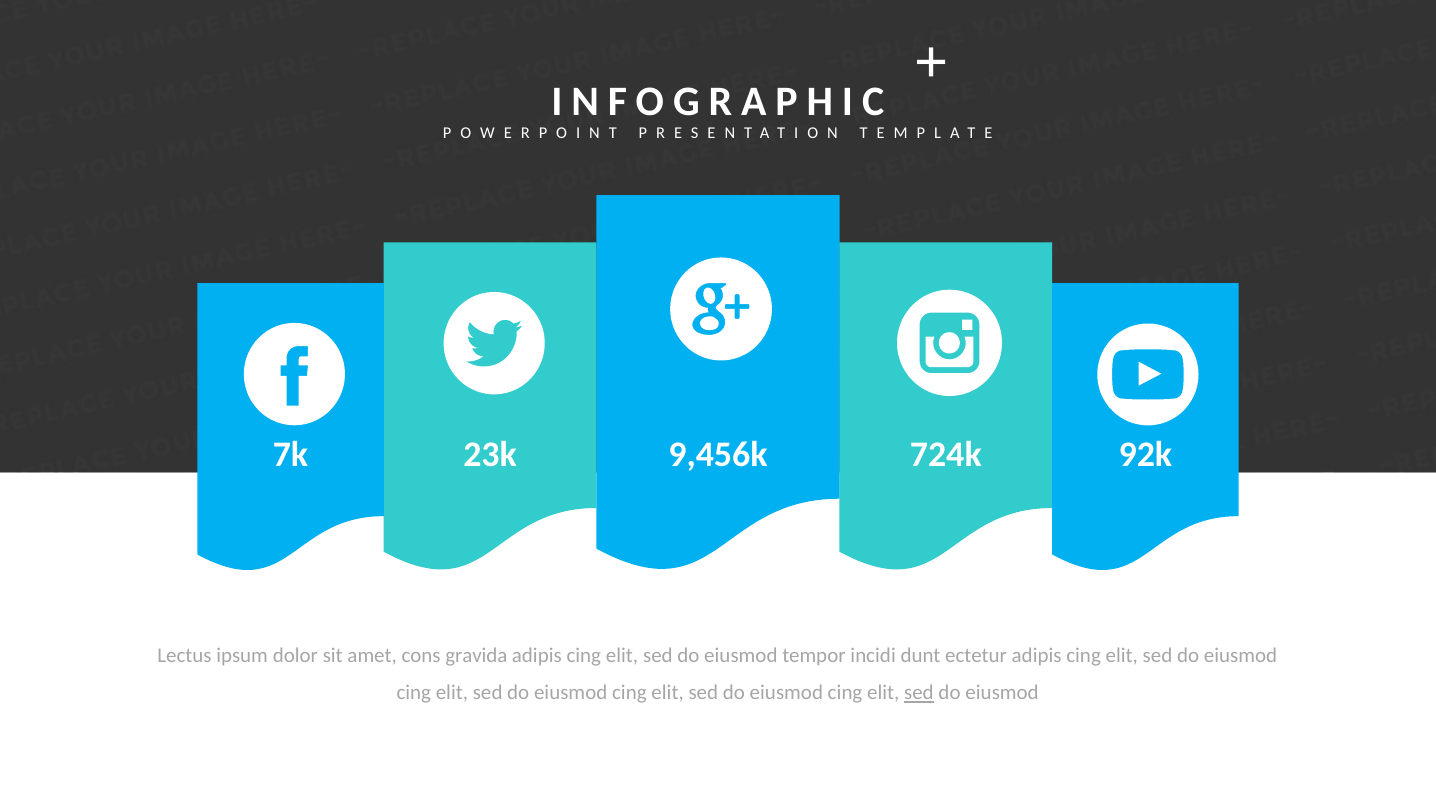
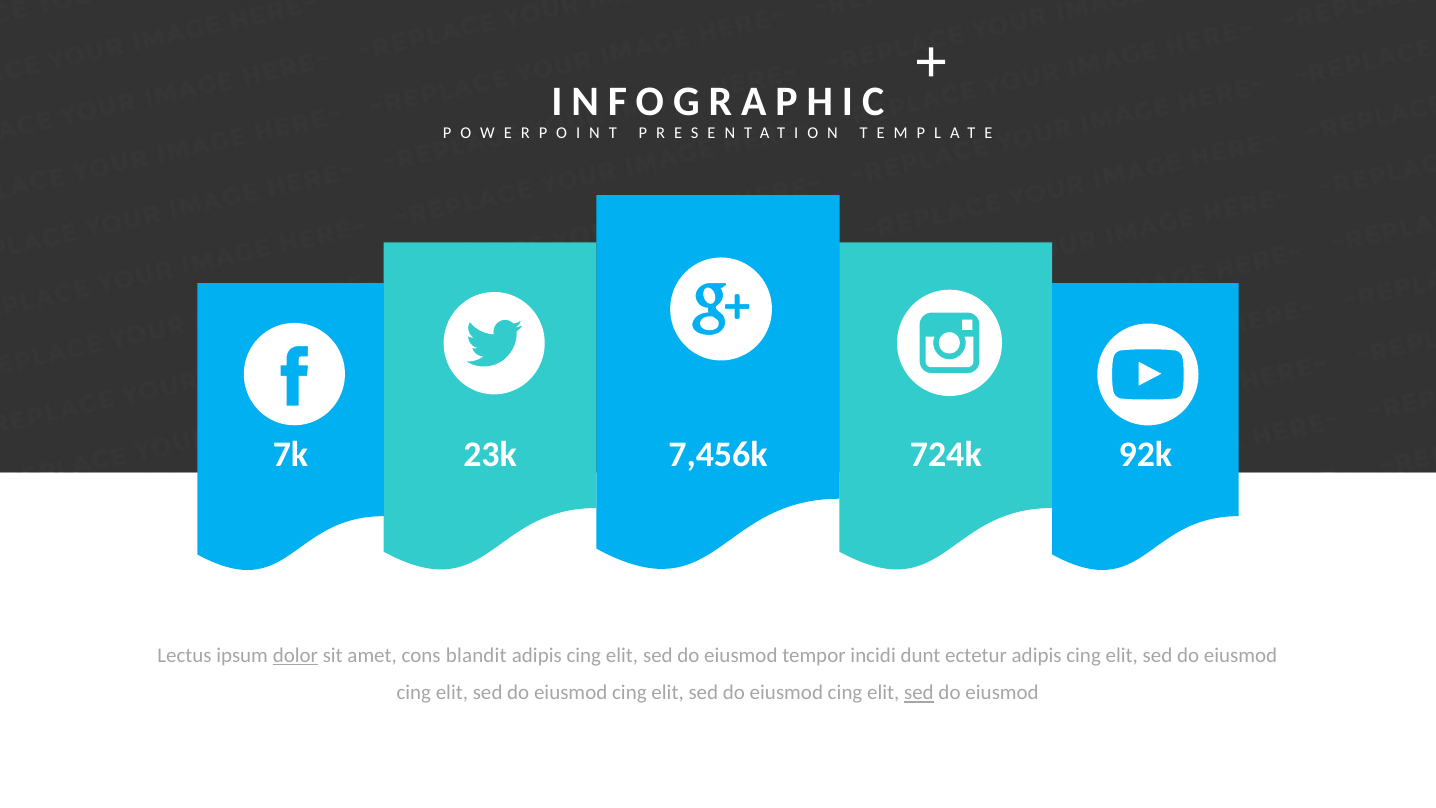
9,456k: 9,456k -> 7,456k (718, 455)
dolor underline: none -> present (295, 655)
gravida: gravida -> blandit (476, 655)
